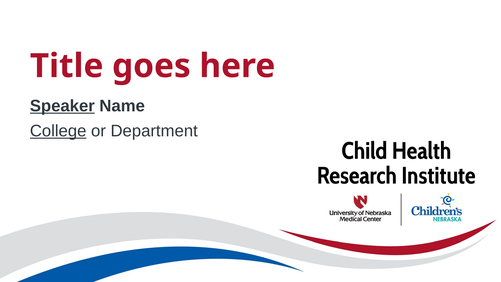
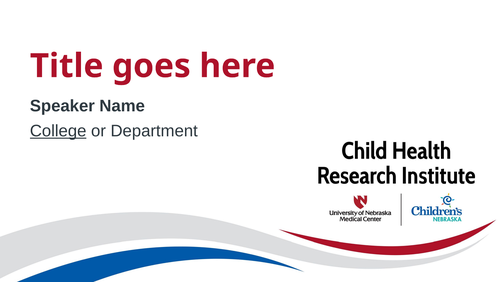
Speaker underline: present -> none (62, 106)
